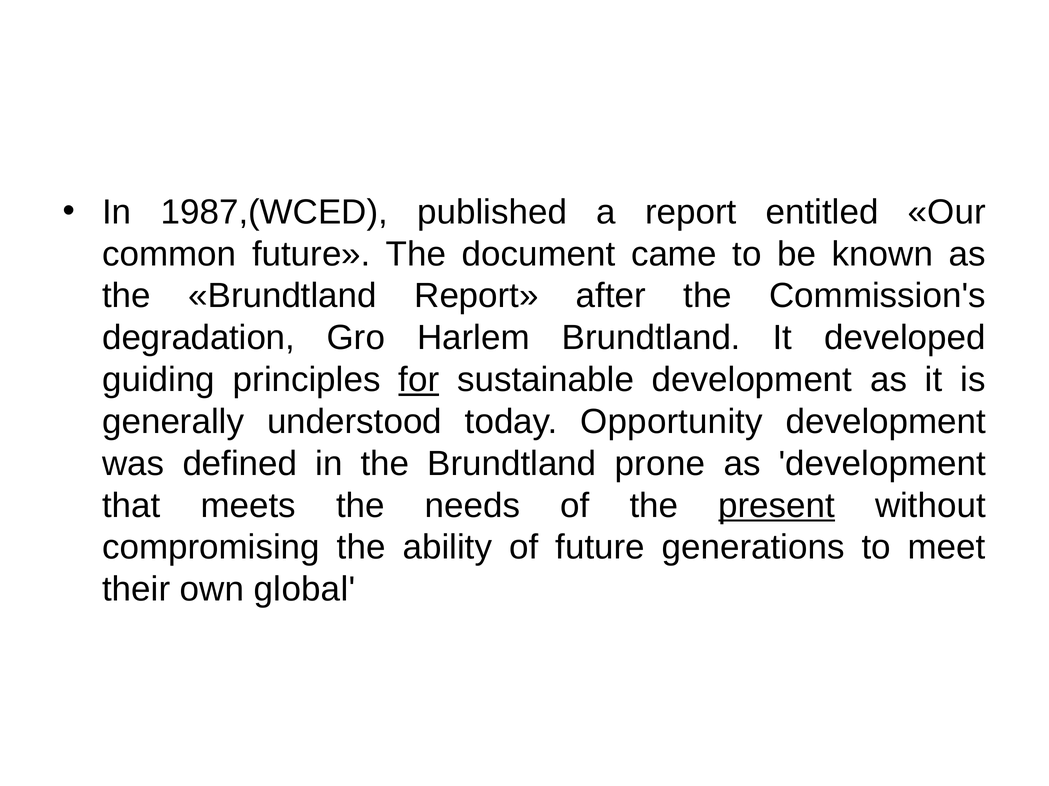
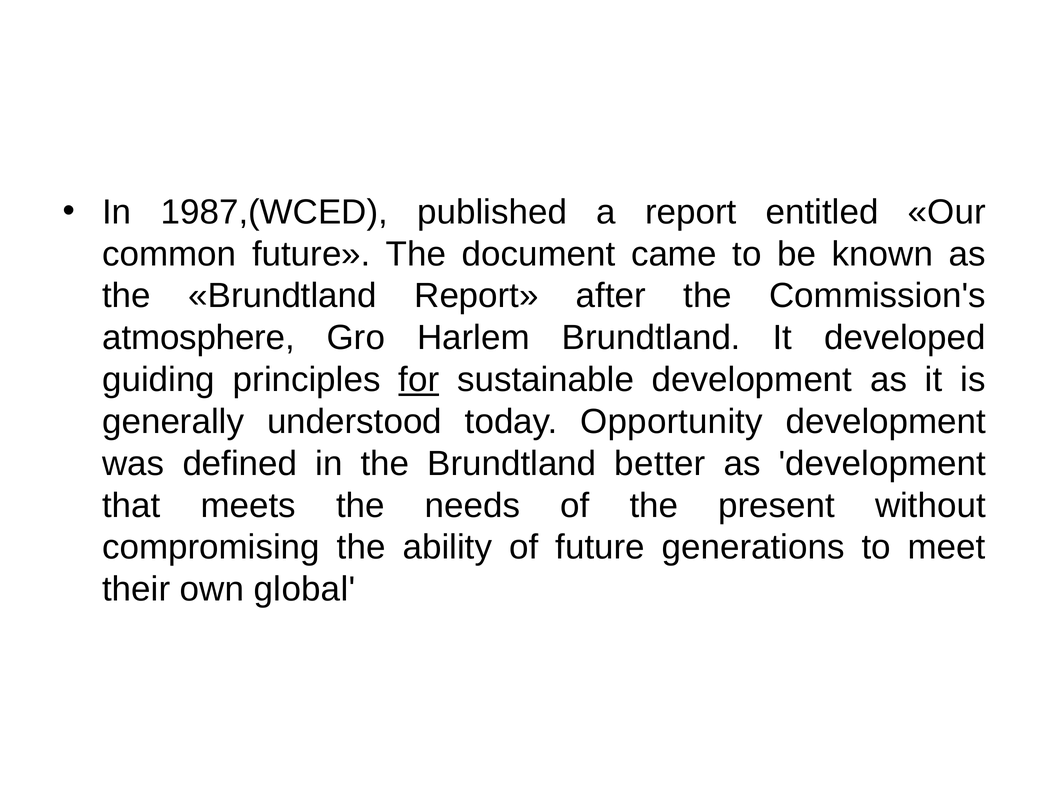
degradation: degradation -> atmosphere (199, 338)
prone: prone -> better (660, 464)
present underline: present -> none (777, 506)
